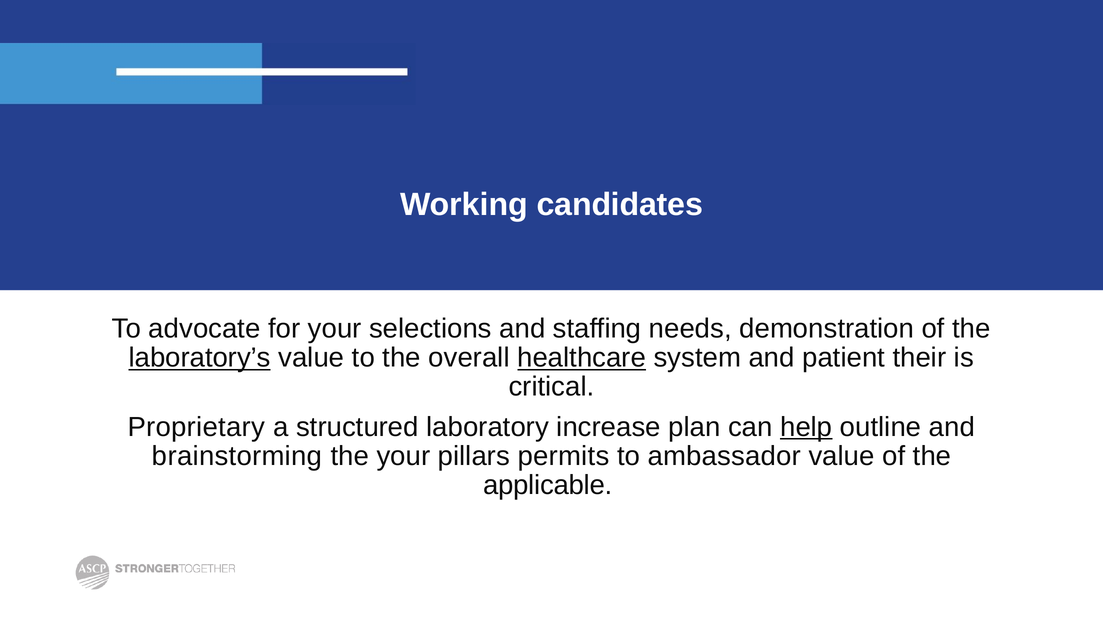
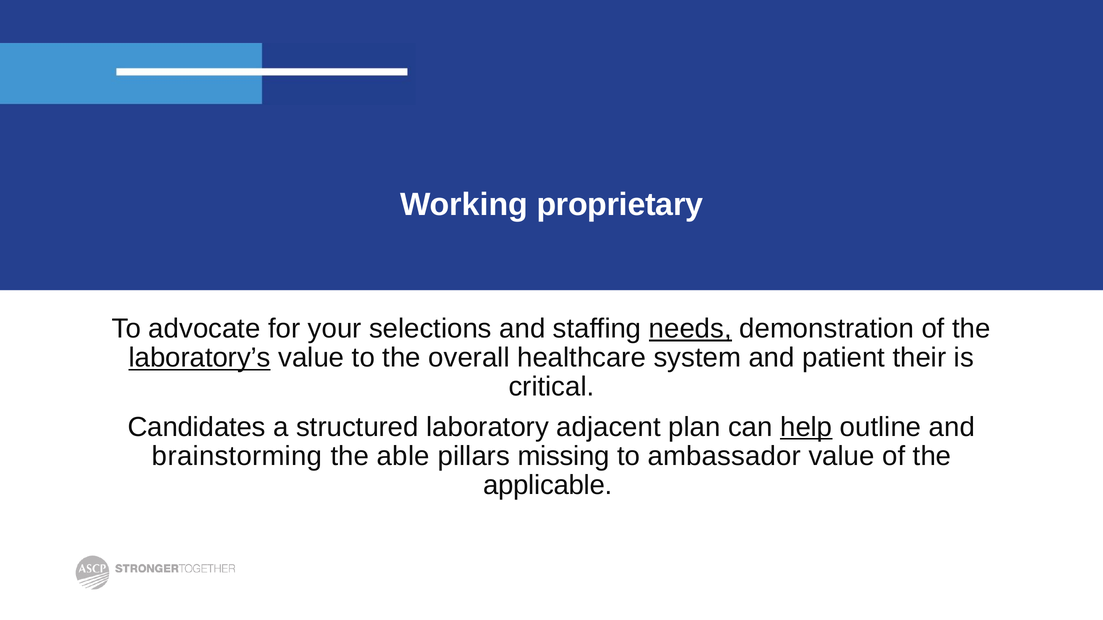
candidates: candidates -> proprietary (620, 205)
needs underline: none -> present (690, 329)
healthcare underline: present -> none (582, 358)
Proprietary: Proprietary -> Candidates (197, 427)
increase: increase -> adjacent (609, 427)
the your: your -> able (403, 456)
permits: permits -> missing (564, 456)
